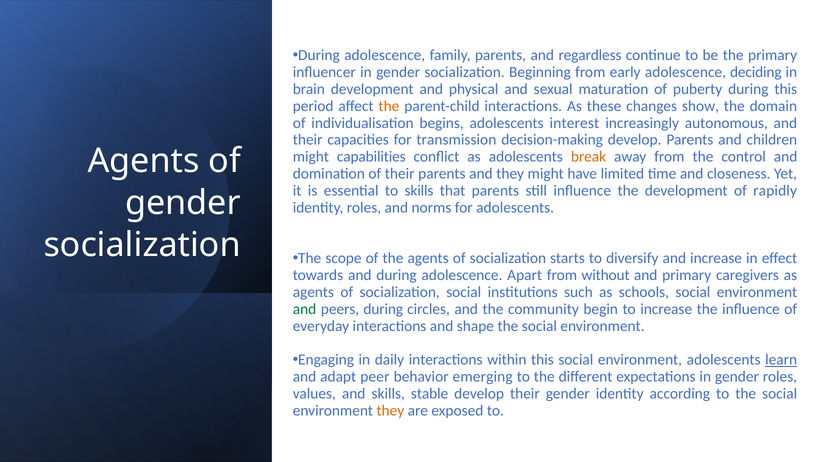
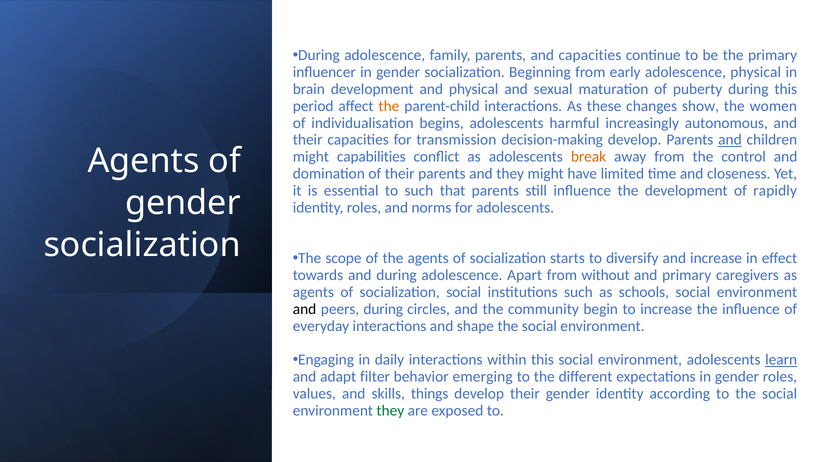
and regardless: regardless -> capacities (590, 55)
adolescence deciding: deciding -> physical (756, 72)
domain: domain -> women (773, 106)
interest: interest -> harmful (574, 123)
and underline: none -> present (730, 140)
to skills: skills -> such (419, 191)
and colour: green -> black (305, 309)
peer: peer -> filter (375, 377)
stable: stable -> things (430, 394)
they colour: orange -> green (390, 410)
